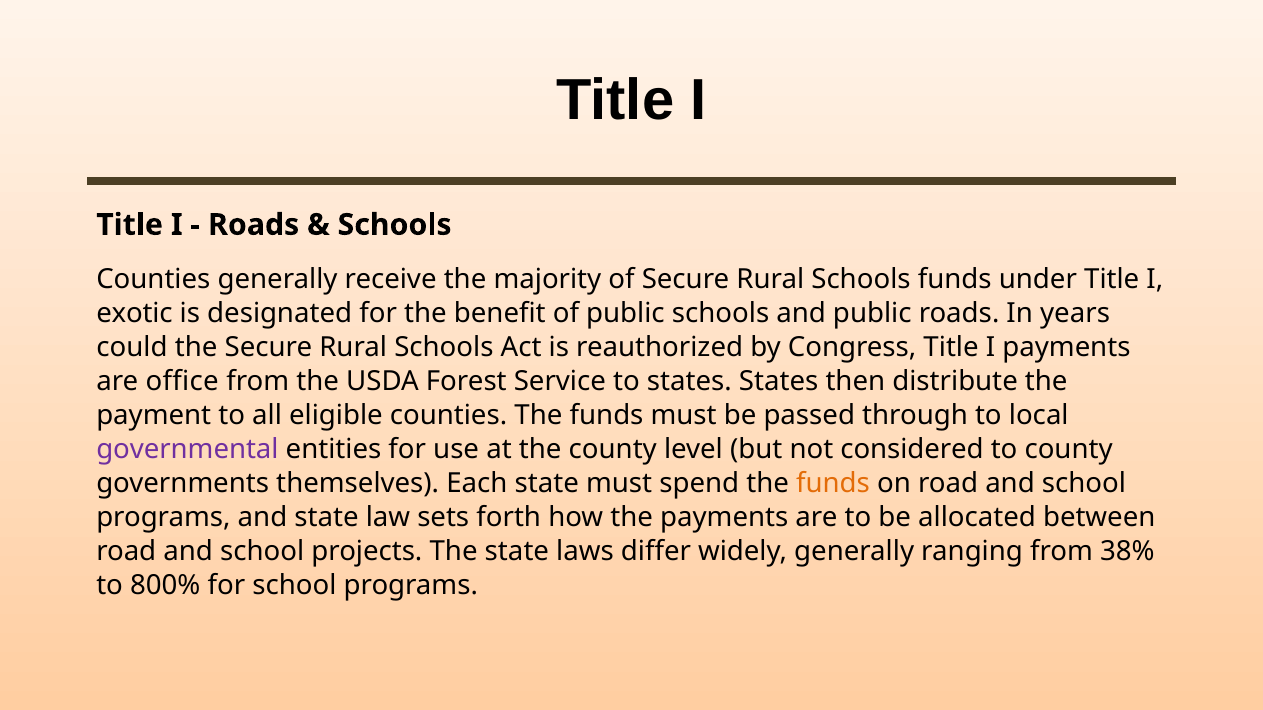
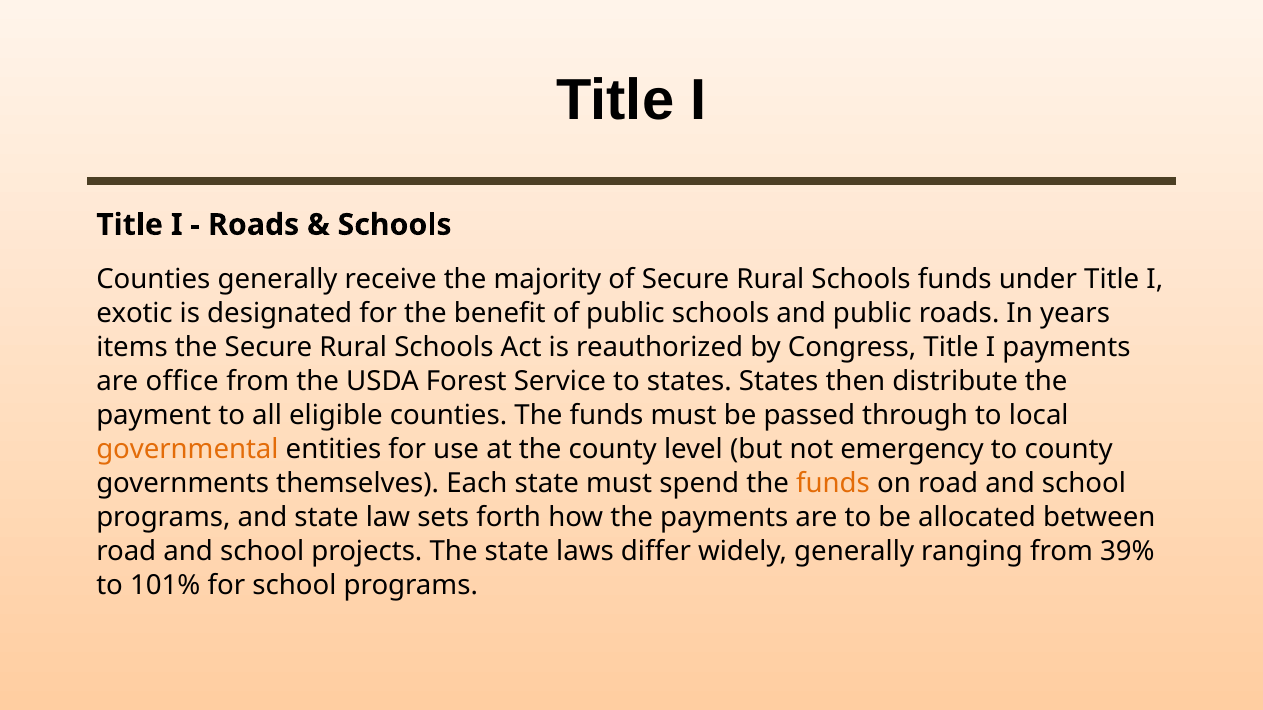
could: could -> items (132, 347)
governmental colour: purple -> orange (187, 449)
considered: considered -> emergency (912, 449)
38%: 38% -> 39% (1127, 551)
800%: 800% -> 101% (165, 585)
